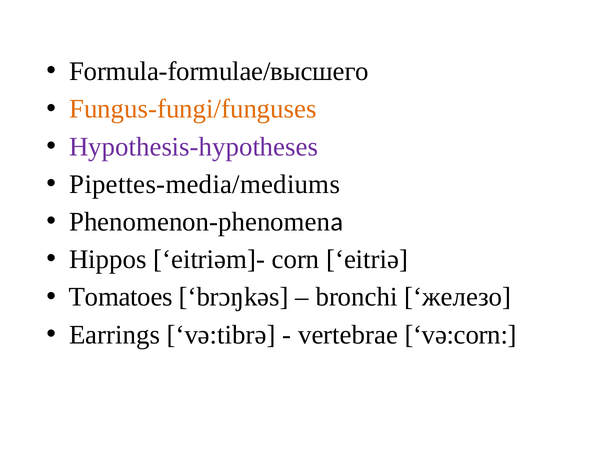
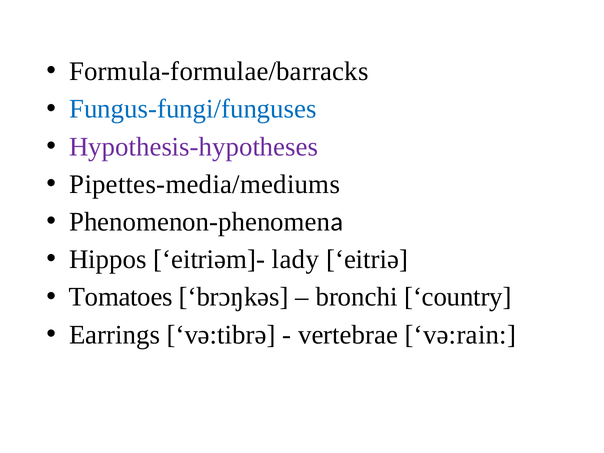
Formula-formulae/высшего: Formula-formulae/высшего -> Formula-formulae/barracks (219, 72)
Fungus-fungi/funguses colour: orange -> blue (193, 109)
corn: corn -> lady (295, 259)
железо: железо -> country (458, 297)
vǝ:corn: vǝ:corn -> vǝ:rain (460, 335)
